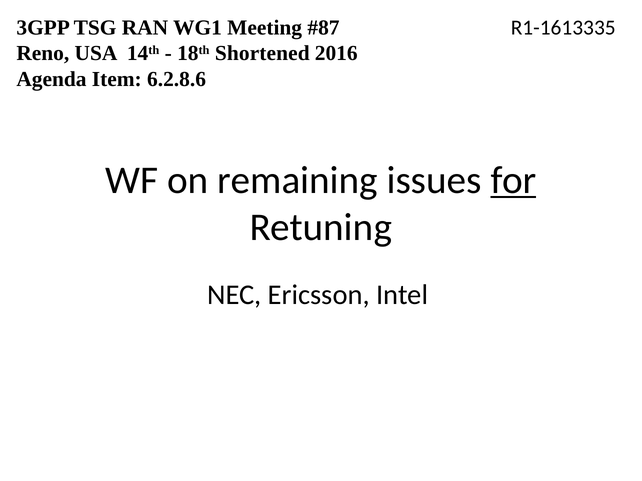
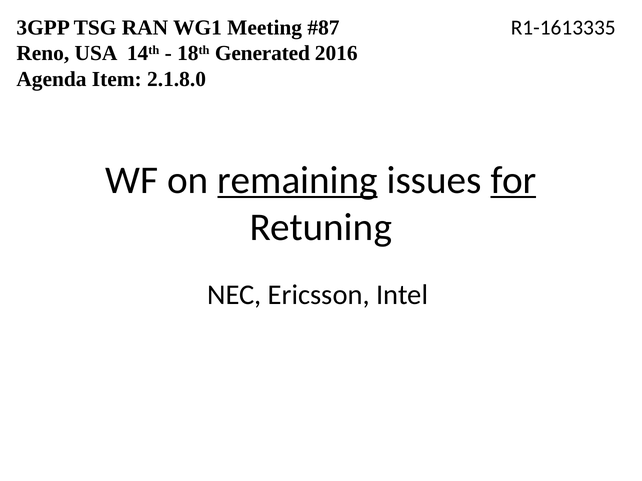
Shortened: Shortened -> Generated (262, 53)
6.2.8.6: 6.2.8.6 -> 2.1.8.0 (177, 79)
remaining underline: none -> present (298, 180)
